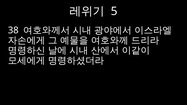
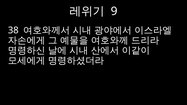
5: 5 -> 9 (114, 11)
